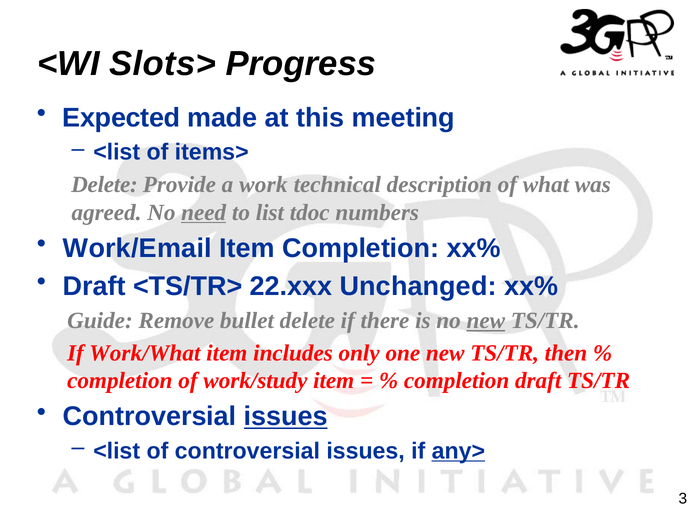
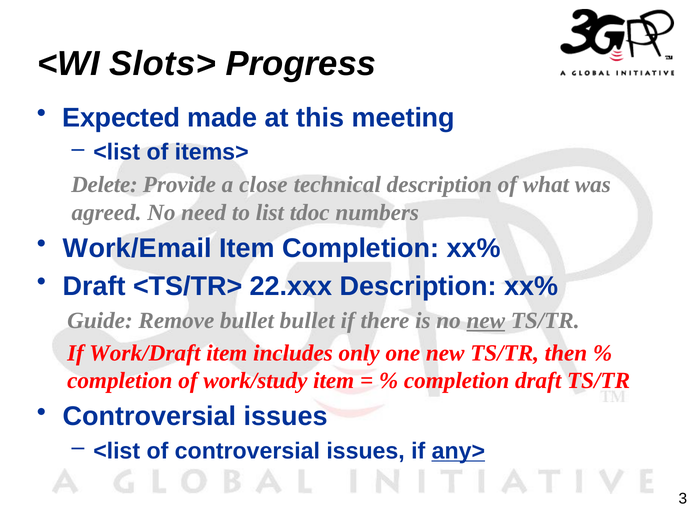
work: work -> close (263, 185)
need underline: present -> none (204, 212)
22.xxx Unchanged: Unchanged -> Description (418, 286)
bullet delete: delete -> bullet (307, 320)
Work/What: Work/What -> Work/Draft (145, 353)
issues underline: present -> none (286, 416)
